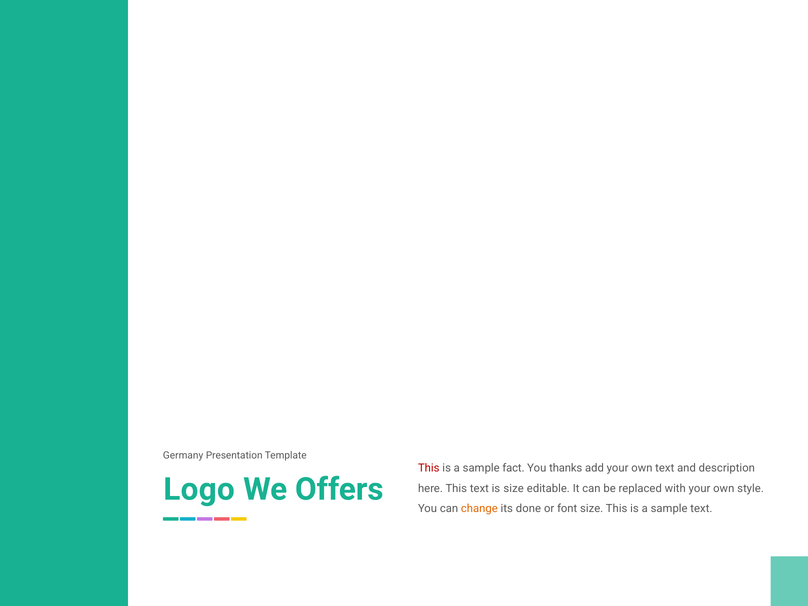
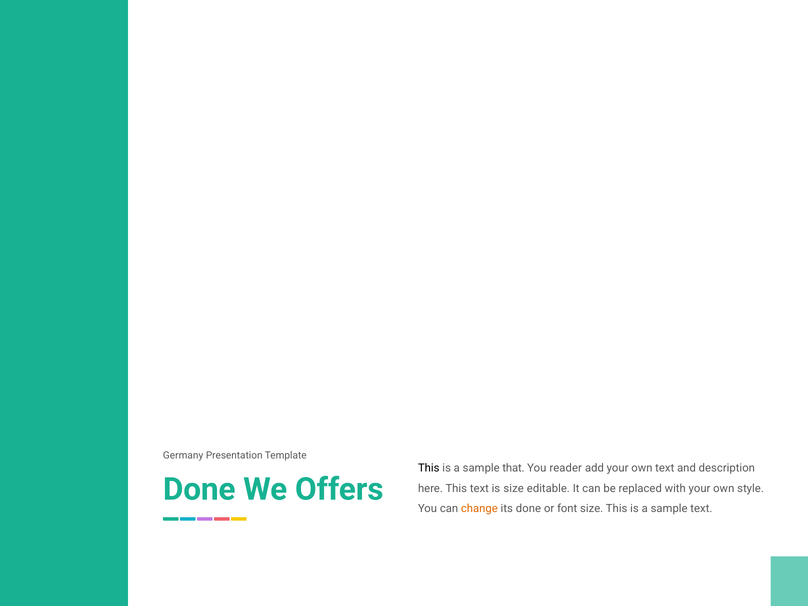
This colour: red -> black (429, 468)
fact: fact -> that (513, 468)
thanks: thanks -> reader (566, 468)
Logo: Logo -> Done (199, 489)
